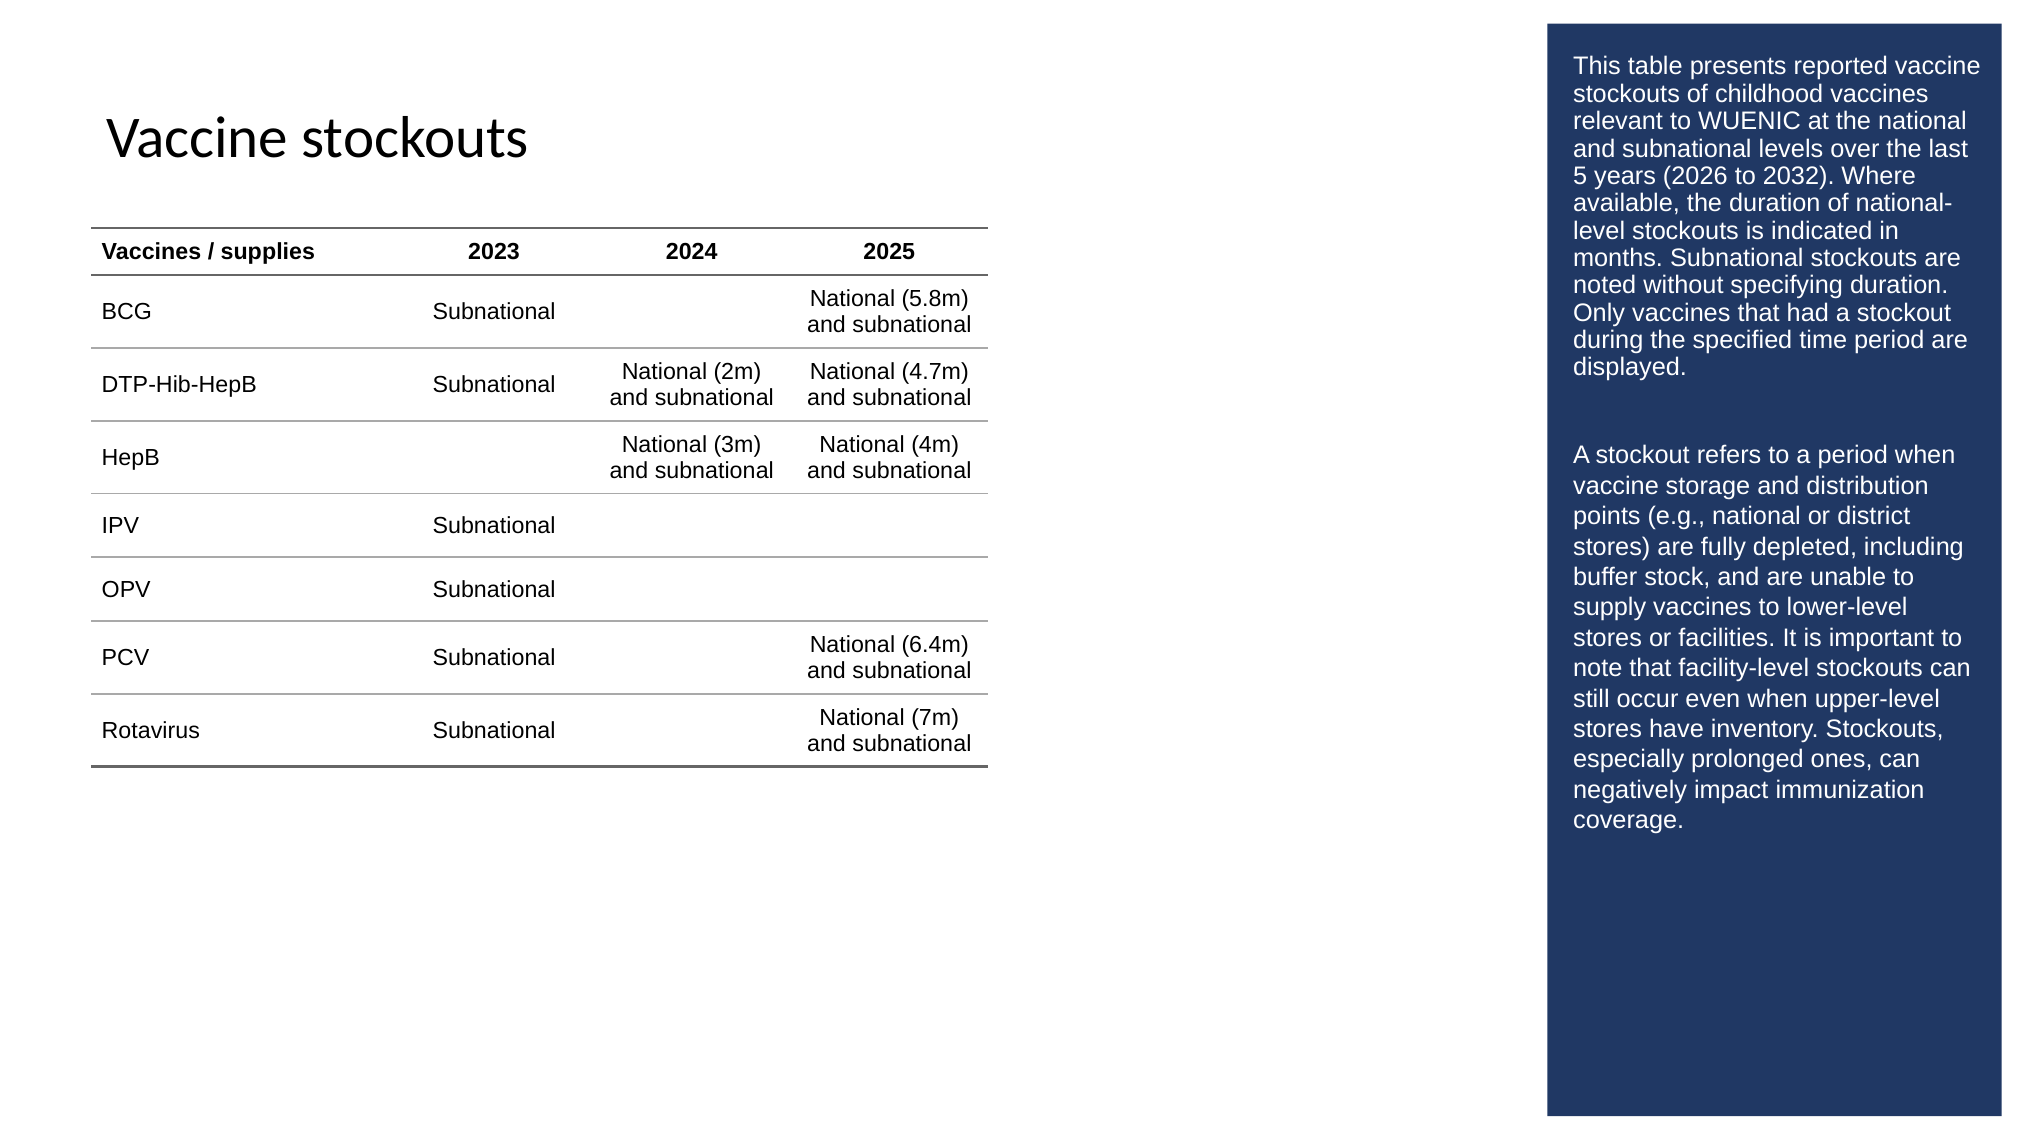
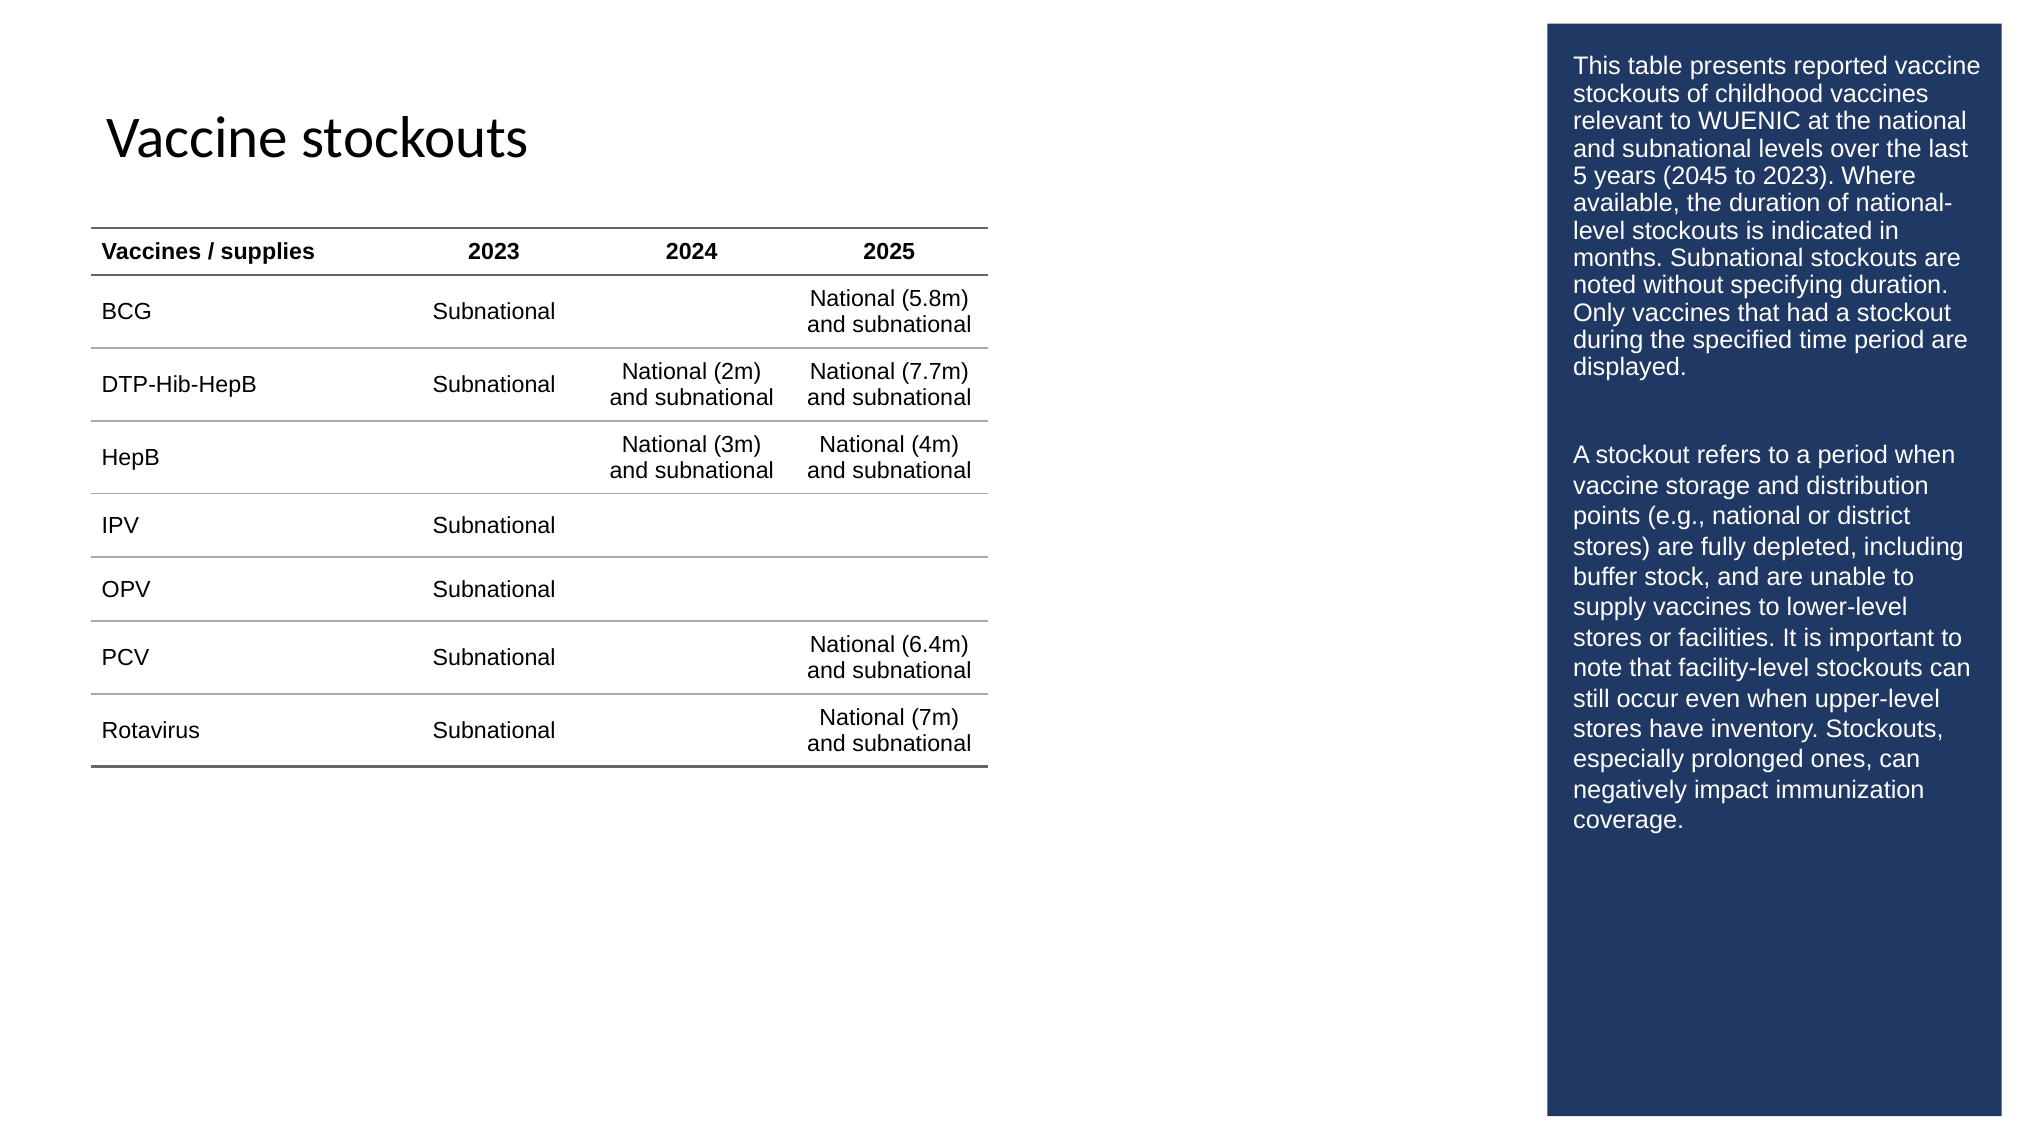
2026: 2026 -> 2045 (1695, 176)
to 2032: 2032 -> 2023 (1799, 176)
4.7m: 4.7m -> 7.7m (935, 372)
